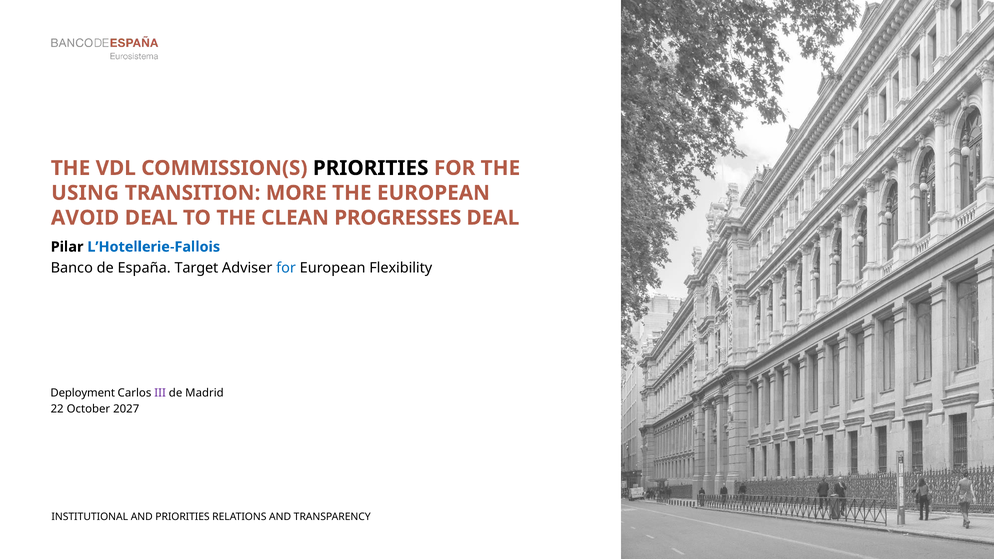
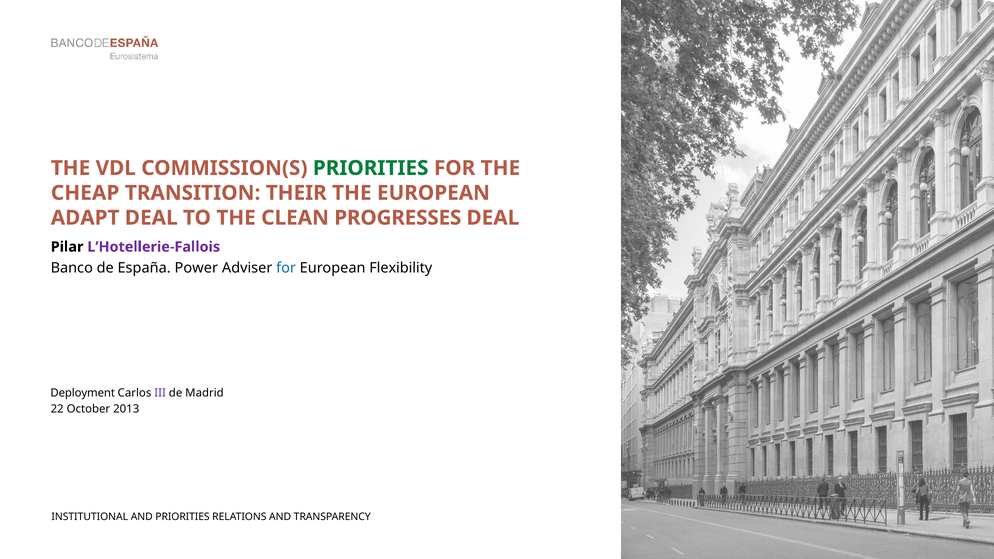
PRIORITIES colour: black -> green (371, 168)
USING: USING -> CHEAP (85, 193)
MORE: MORE -> THEIR (296, 193)
AVOID: AVOID -> ADAPT (85, 218)
L’Hotellerie-Fallois colour: blue -> purple (154, 247)
Target: Target -> Power (196, 268)
2027: 2027 -> 2013 (126, 409)
